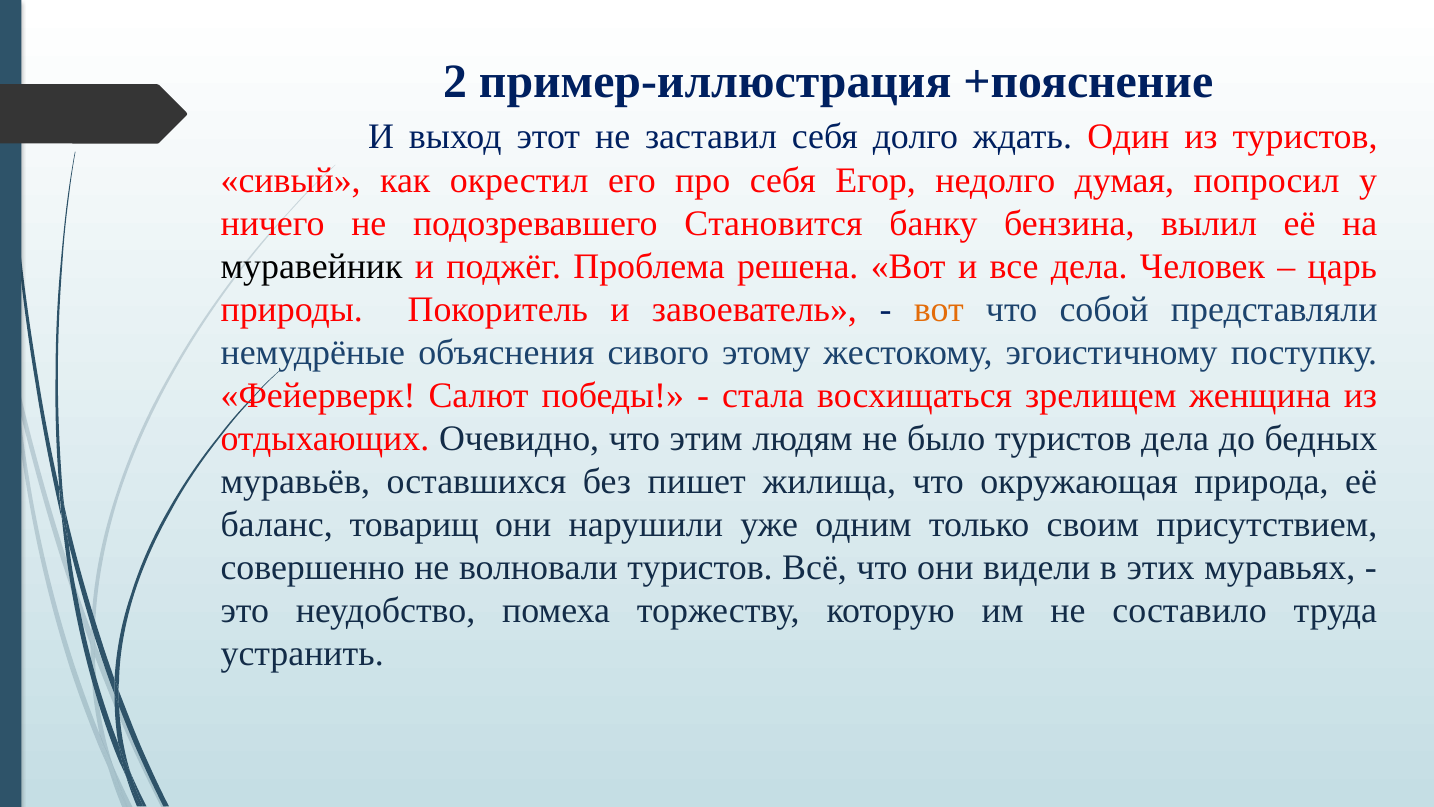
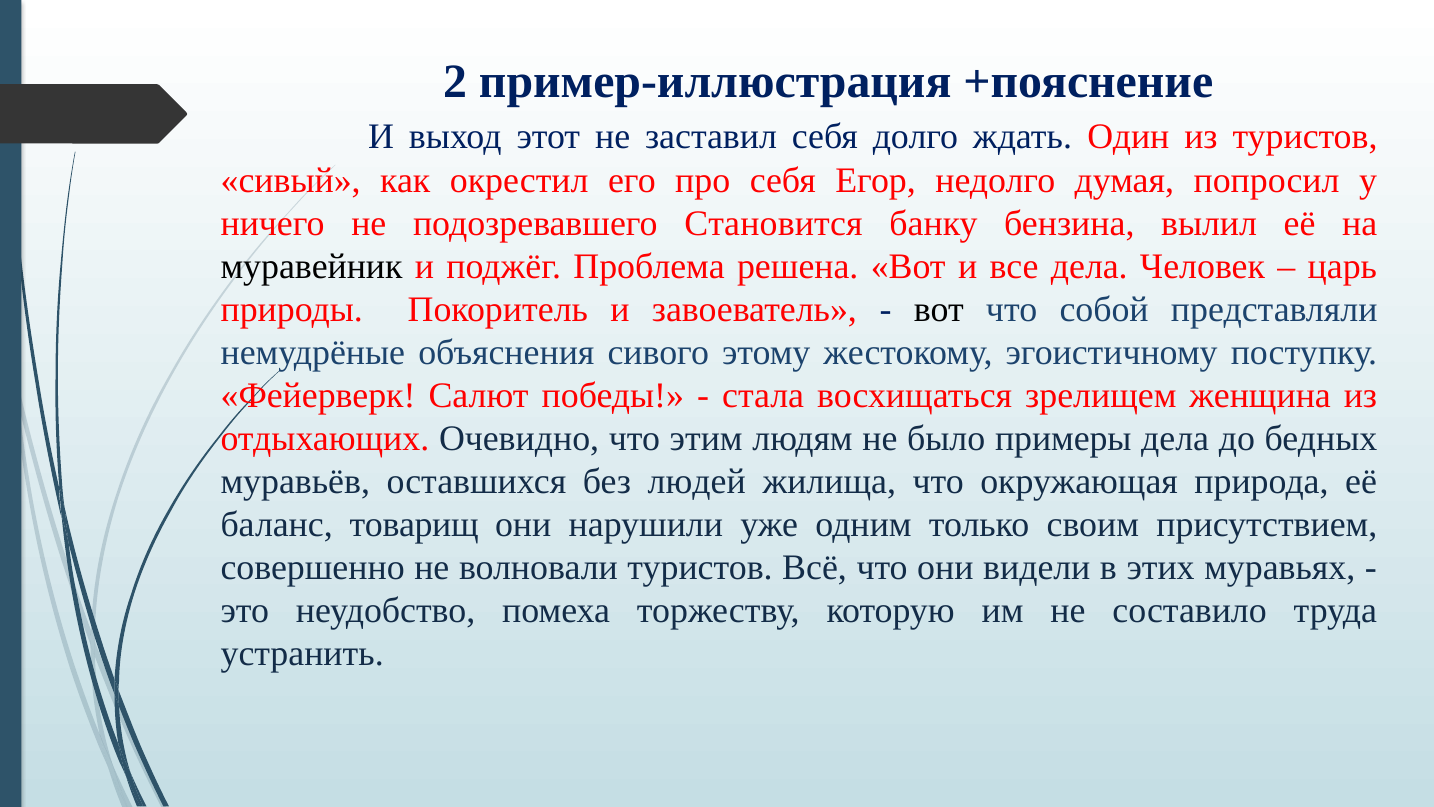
вот colour: orange -> black (939, 310)
было туристов: туристов -> примеры (1063, 439)
пишет: пишет -> людей (697, 482)
